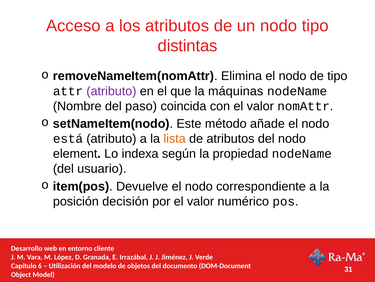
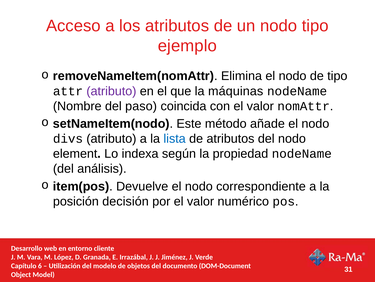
distintas: distintas -> ejemplo (187, 46)
está: está -> divs (68, 138)
lista colour: orange -> blue (175, 138)
usuario: usuario -> análisis (102, 168)
